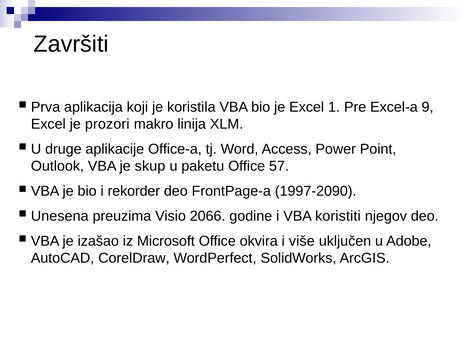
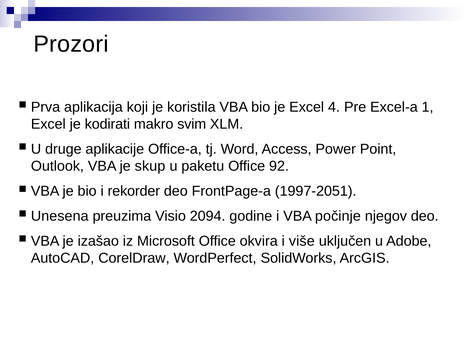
Završiti: Završiti -> Prozori (71, 44)
1: 1 -> 4 (334, 107)
9: 9 -> 1 (428, 107)
prozori: prozori -> kodirati (107, 124)
linija: linija -> svim (192, 124)
57: 57 -> 92 (279, 166)
1997-2090: 1997-2090 -> 1997-2051 (316, 191)
2066: 2066 -> 2094 (208, 216)
koristiti: koristiti -> počinje (338, 216)
